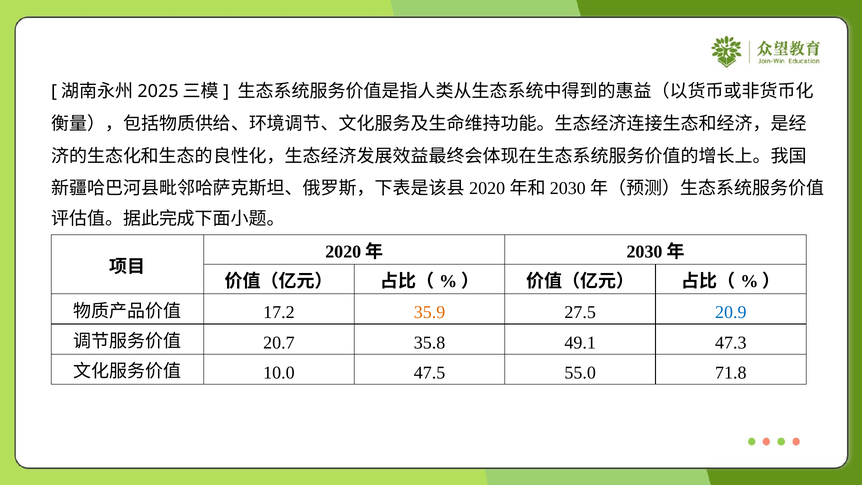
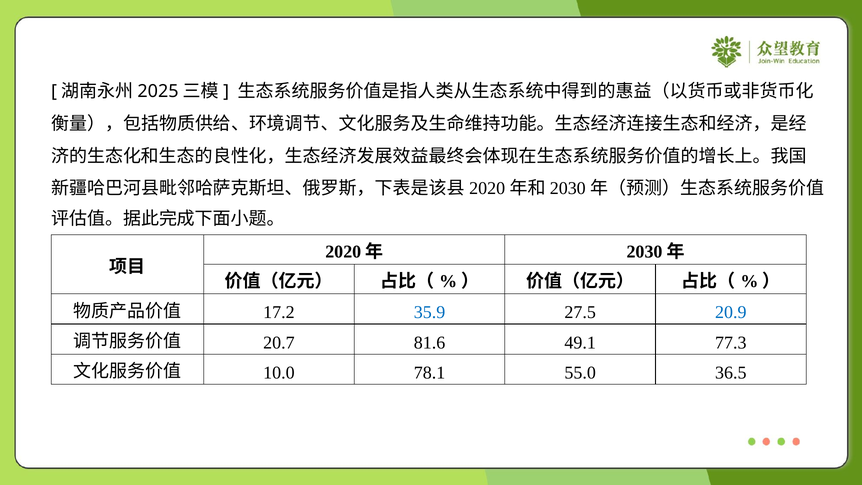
35.9 colour: orange -> blue (430, 312)
35.8: 35.8 -> 81.6 (430, 343)
47.3: 47.3 -> 77.3 (731, 343)
47.5: 47.5 -> 78.1 (430, 373)
71.8: 71.8 -> 36.5 (731, 373)
